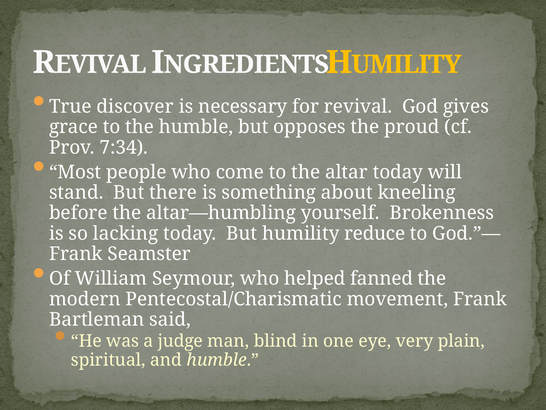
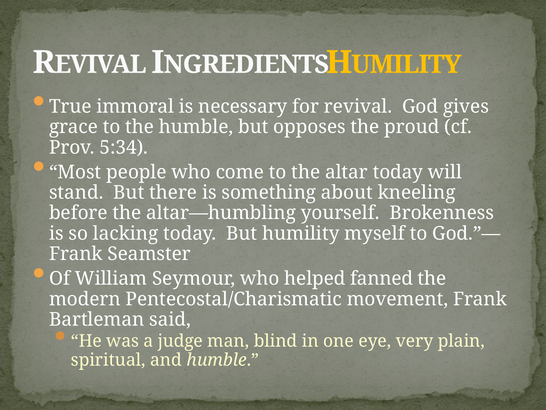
discover: discover -> immoral (135, 106)
7:34: 7:34 -> 5:34 (124, 147)
reduce: reduce -> myself (375, 233)
